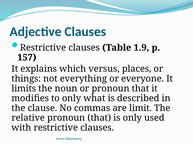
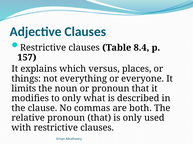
1.9: 1.9 -> 8.4 (141, 48)
limit: limit -> both (140, 109)
